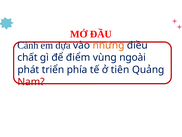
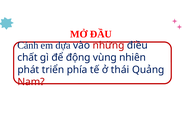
những colour: orange -> red (108, 45)
điểm: điểm -> động (78, 57)
ngoài: ngoài -> nhiên (133, 57)
tiên: tiên -> thái (120, 69)
